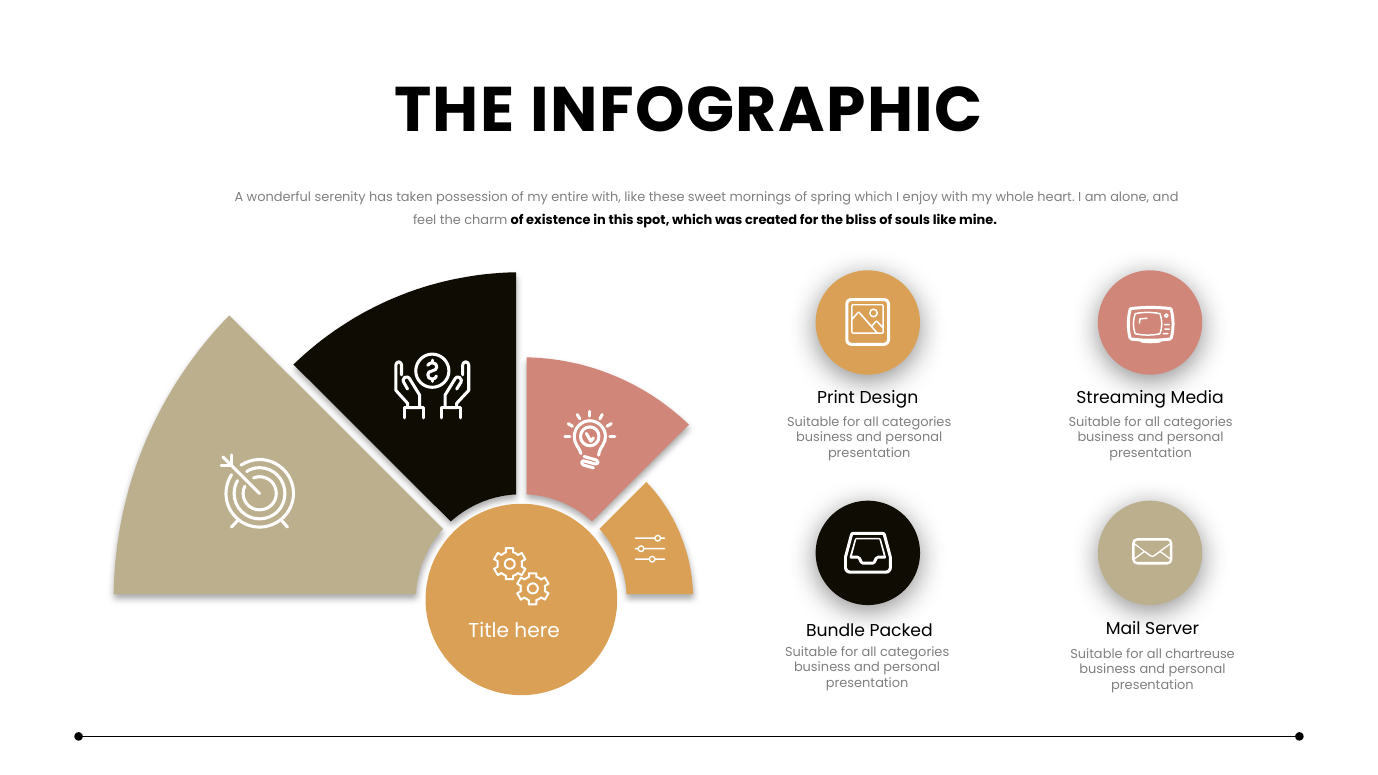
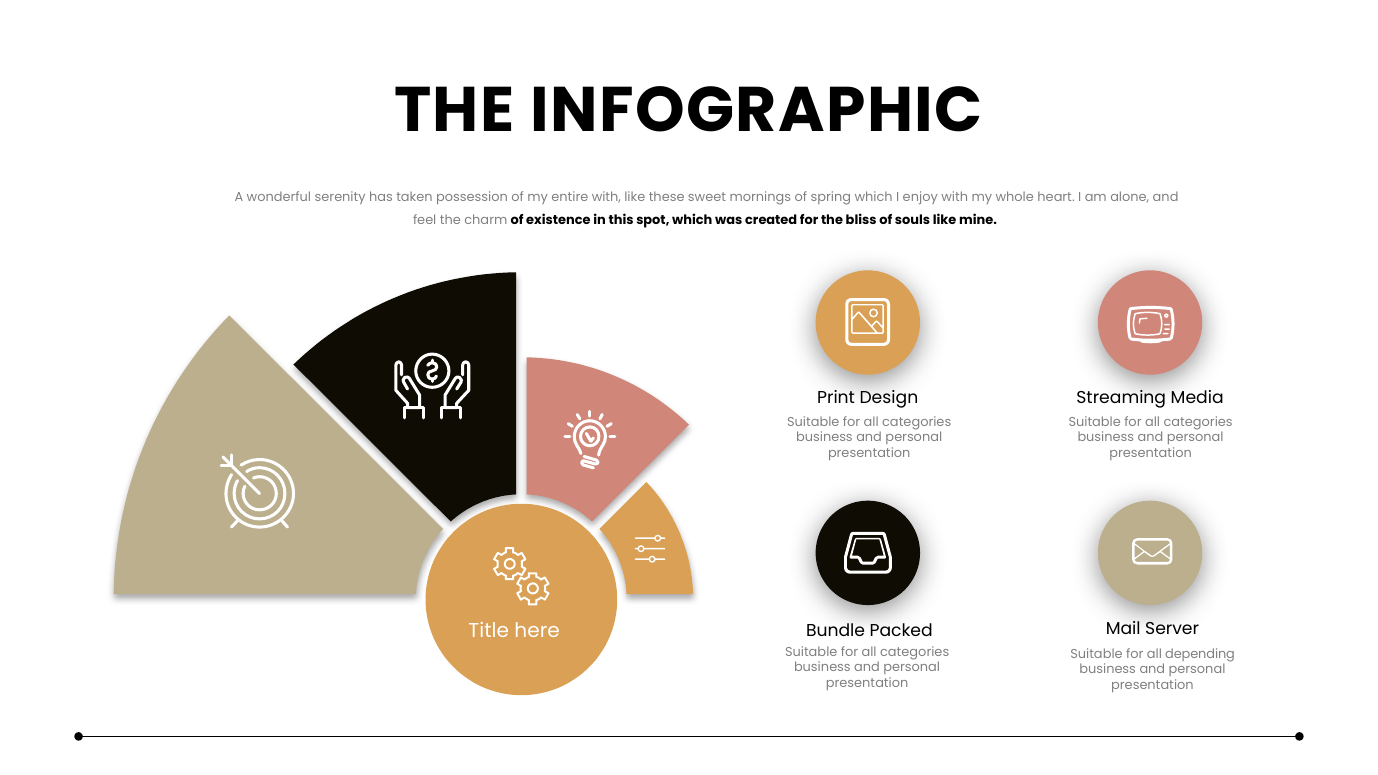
chartreuse: chartreuse -> depending (1200, 654)
